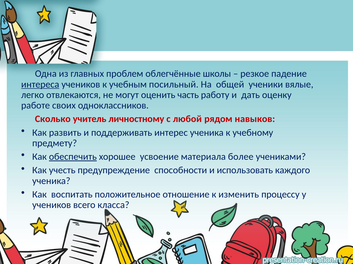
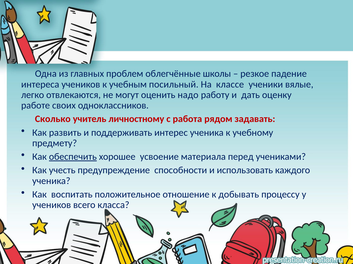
интереса underline: present -> none (40, 85)
общей: общей -> классе (230, 85)
часть: часть -> надо (188, 95)
любой: любой -> работа (187, 119)
навыков: навыков -> задавать (255, 119)
более: более -> перед (241, 157)
изменить: изменить -> добывать (239, 195)
